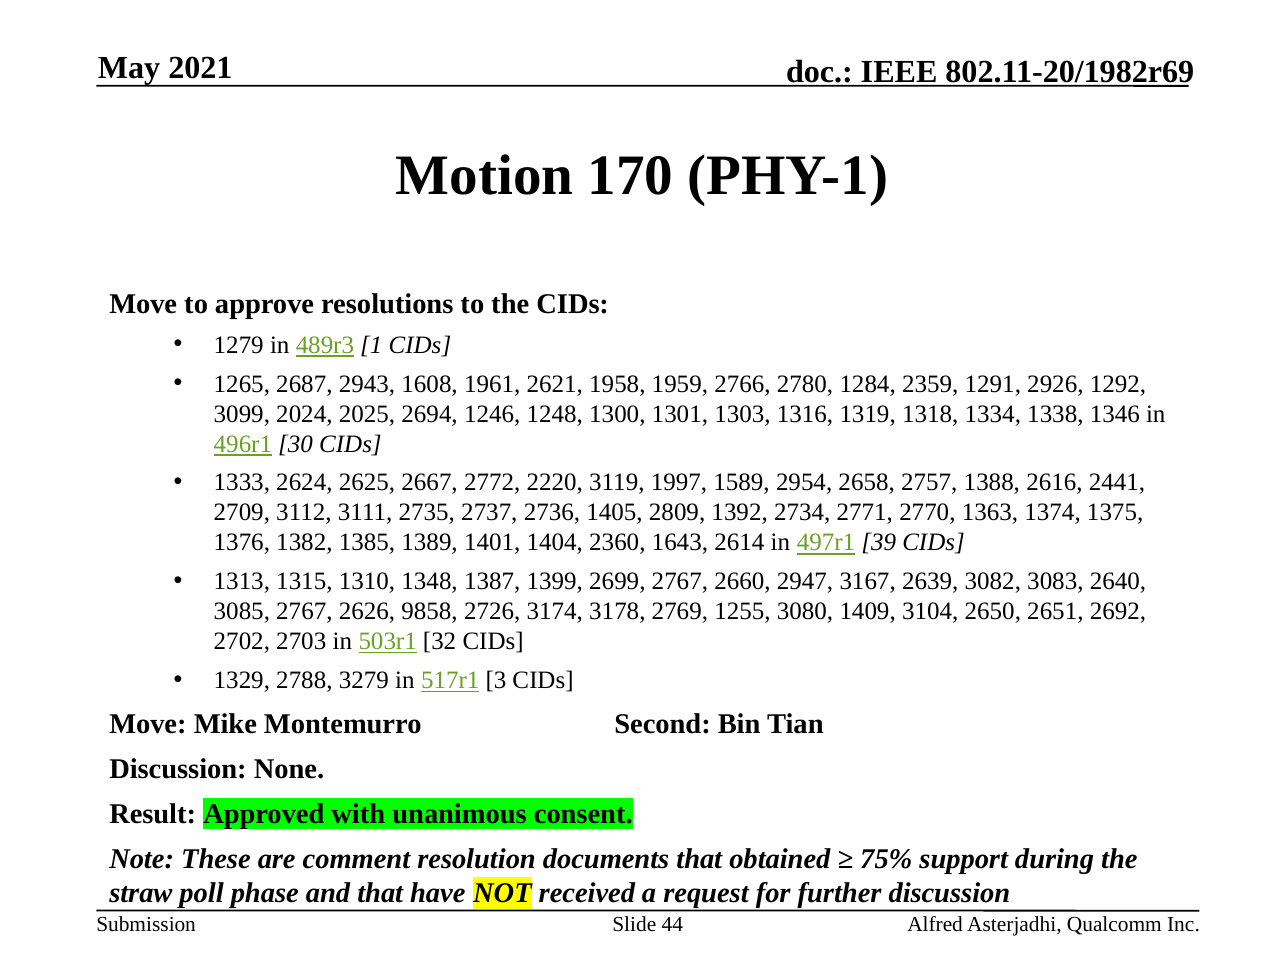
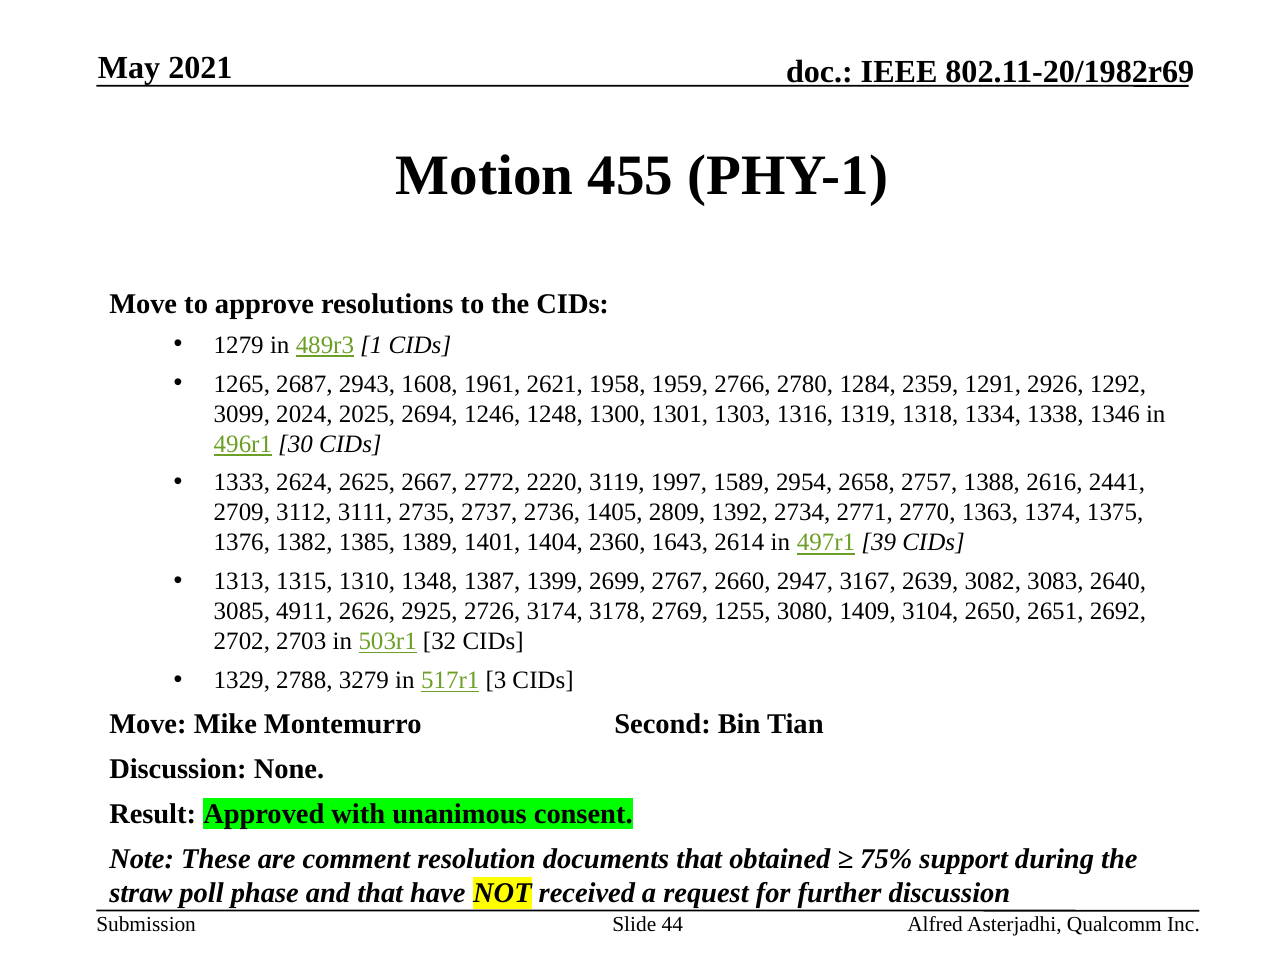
170: 170 -> 455 (630, 175)
3085 2767: 2767 -> 4911 (304, 611)
9858: 9858 -> 2925 (430, 611)
